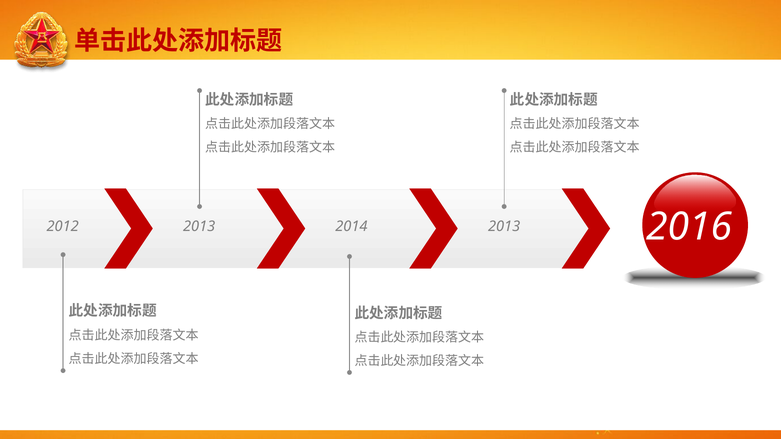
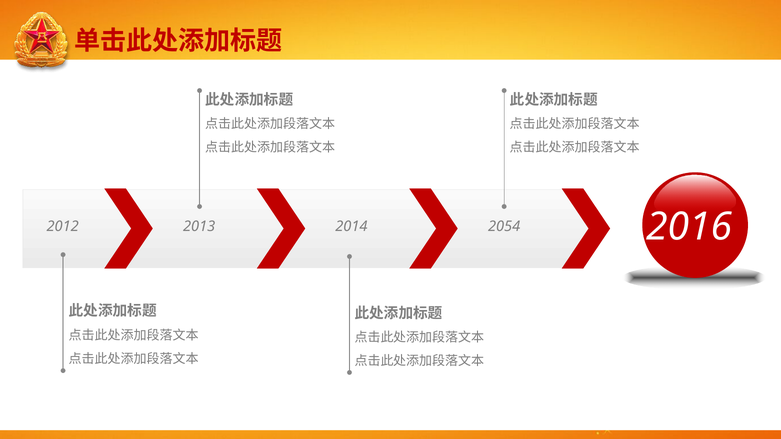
2014 2013: 2013 -> 2054 (504, 227)
